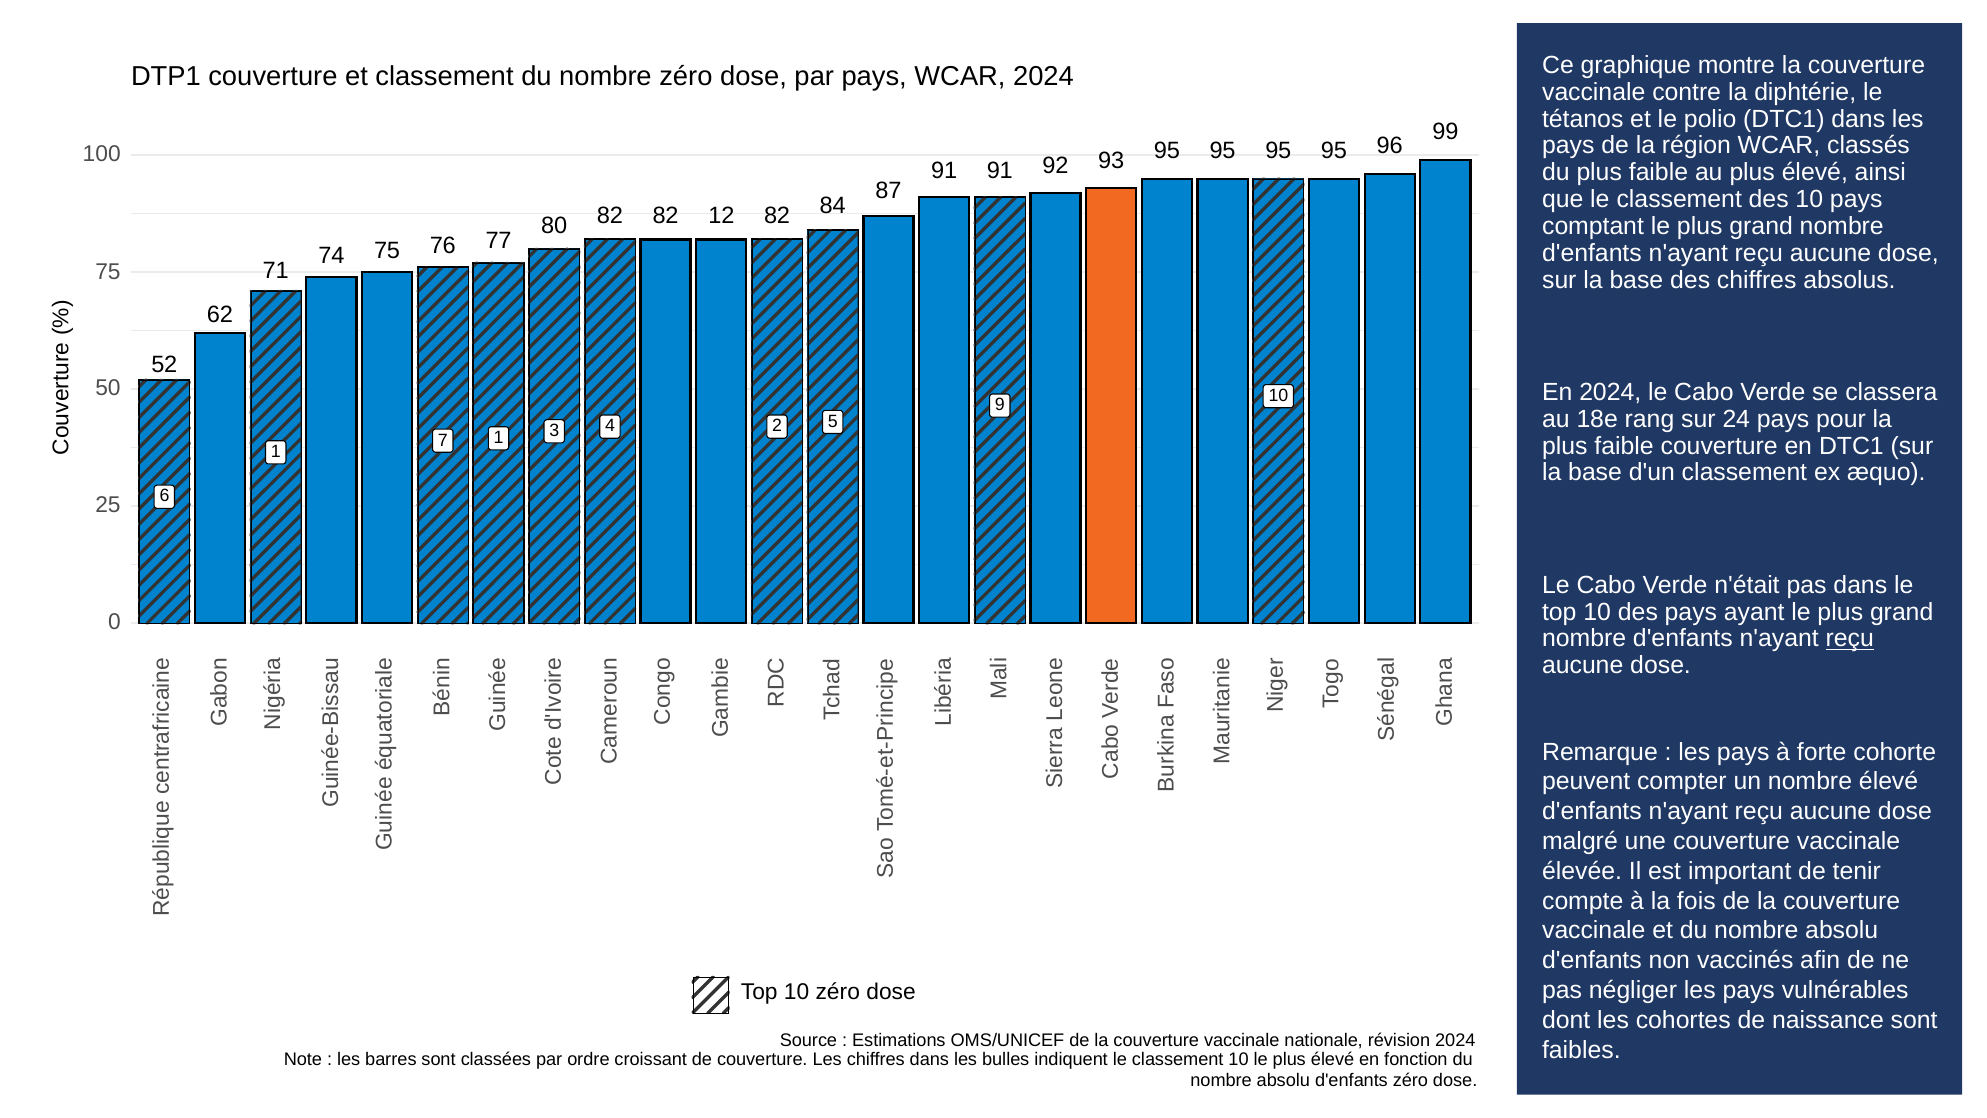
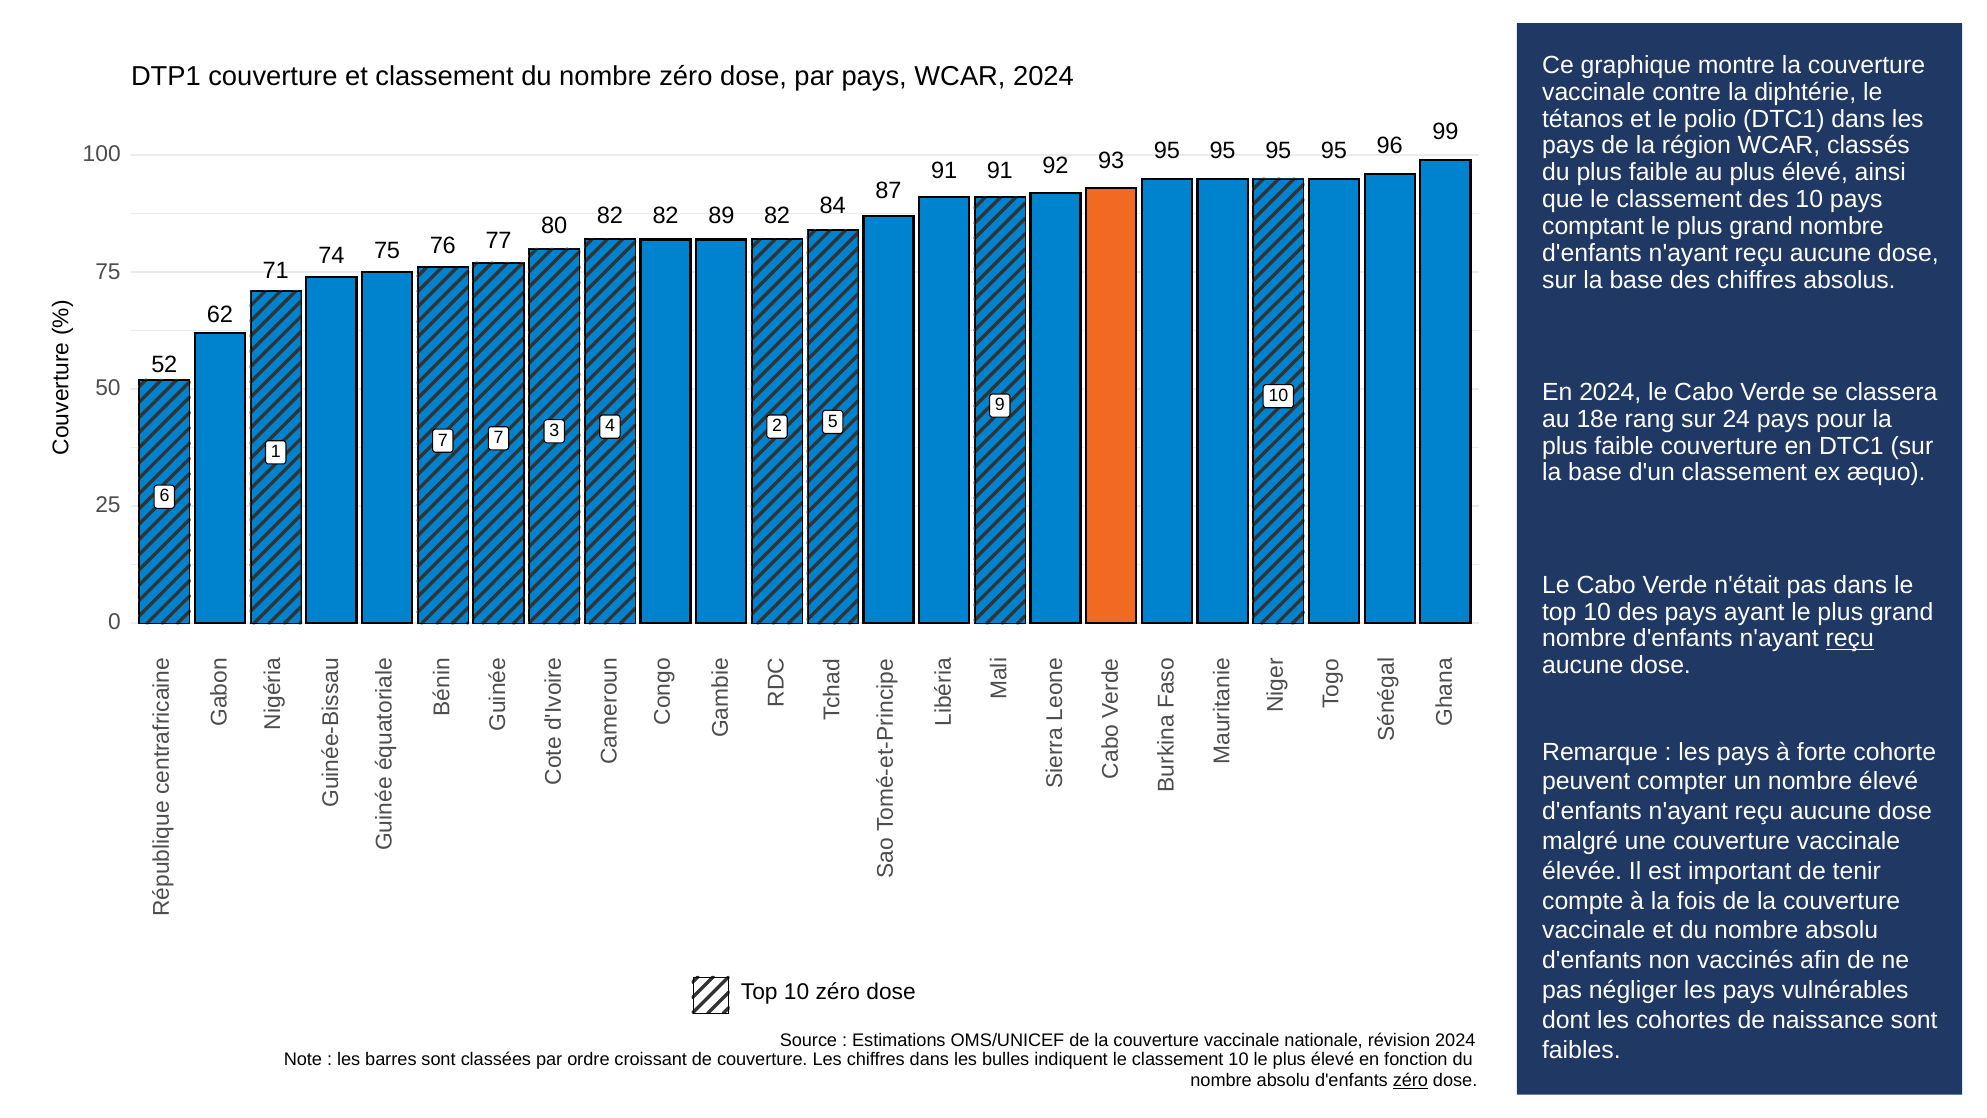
12: 12 -> 89 (721, 216)
7 1: 1 -> 7 (499, 438)
zéro underline: none -> present (1410, 1080)
